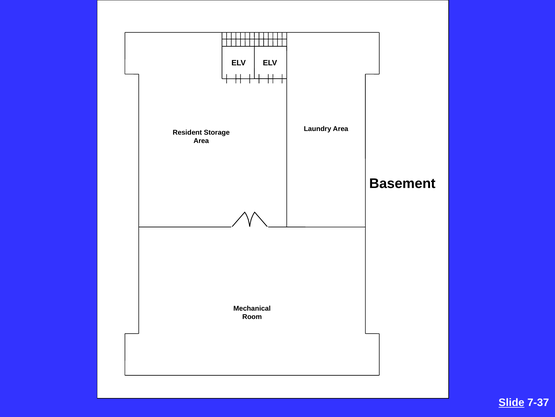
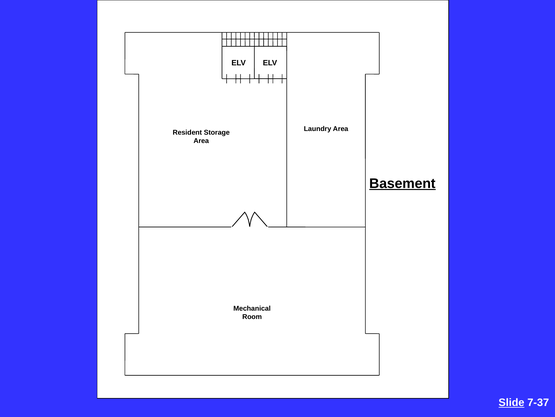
Basement underline: none -> present (402, 183)
